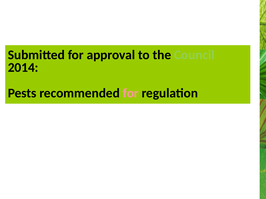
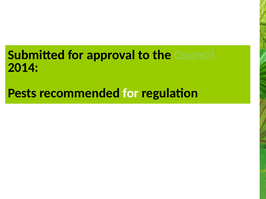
for colour: pink -> white (131, 93)
